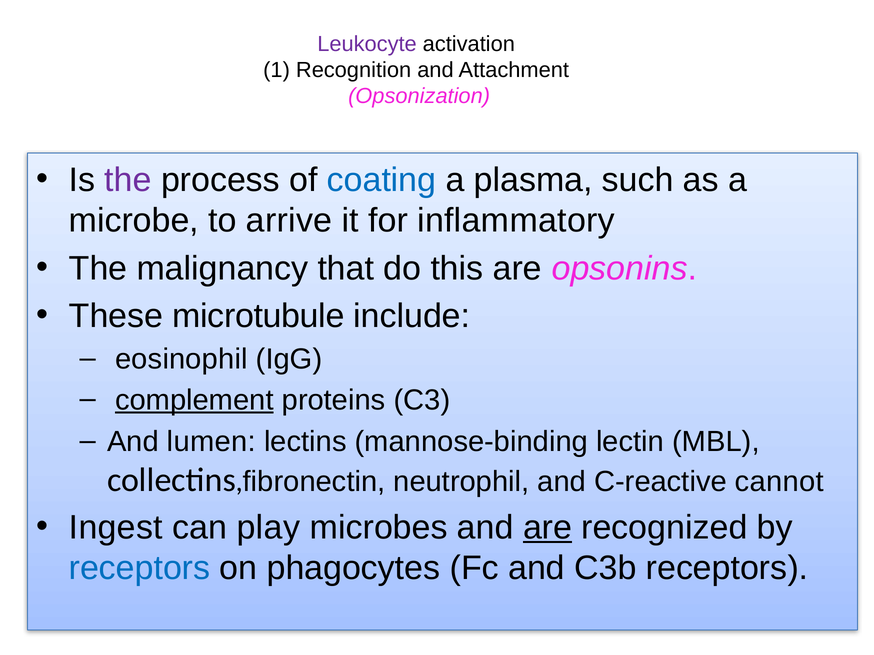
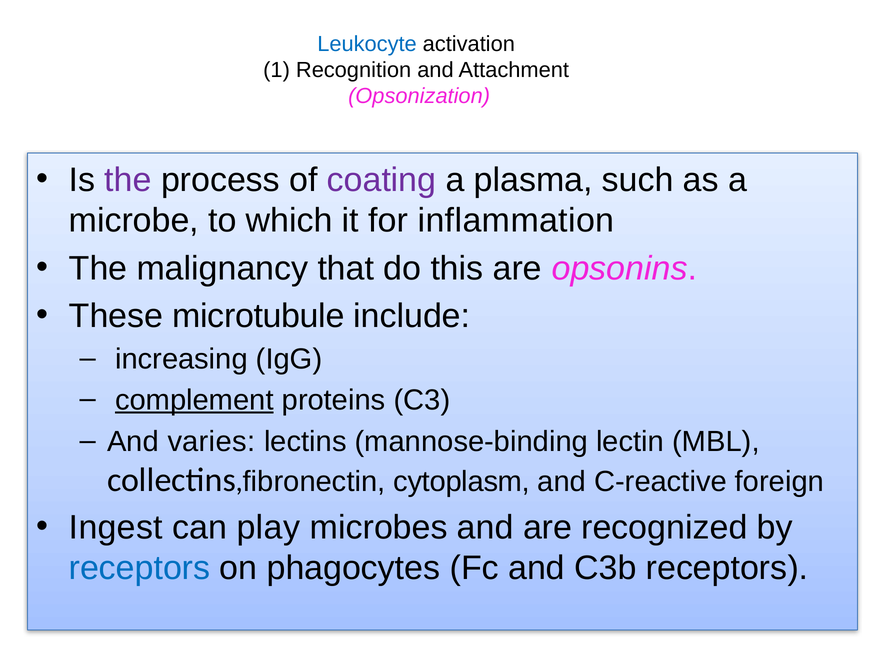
Leukocyte colour: purple -> blue (367, 44)
coating colour: blue -> purple (382, 180)
arrive: arrive -> which (289, 221)
inflammatory: inflammatory -> inflammation (516, 221)
eosinophil: eosinophil -> increasing (181, 360)
lumen: lumen -> varies (211, 442)
neutrophil: neutrophil -> cytoplasm (462, 482)
cannot: cannot -> foreign (779, 482)
are underline: present -> none (548, 528)
